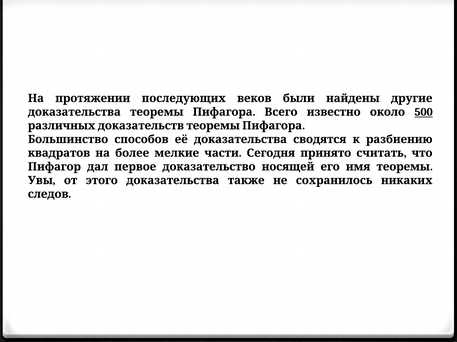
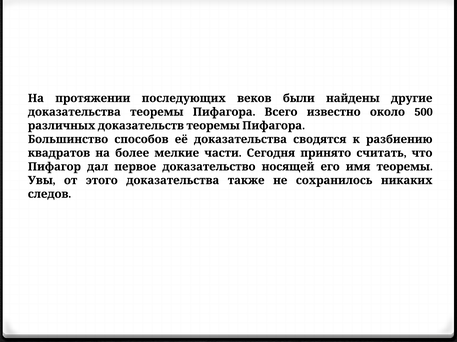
500 underline: present -> none (424, 112)
